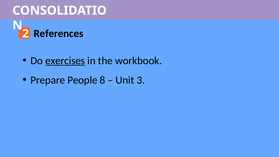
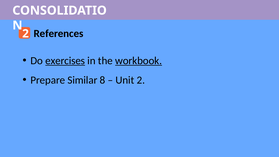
workbook underline: none -> present (139, 61)
People: People -> Similar (82, 80)
Unit 3: 3 -> 2 (141, 80)
